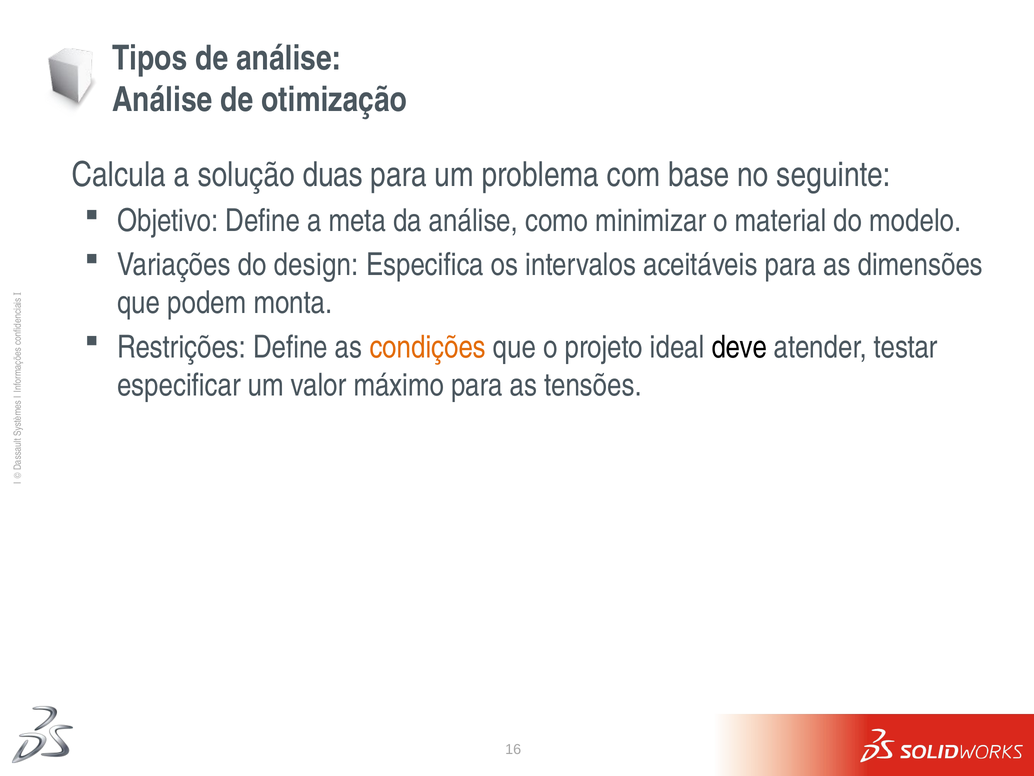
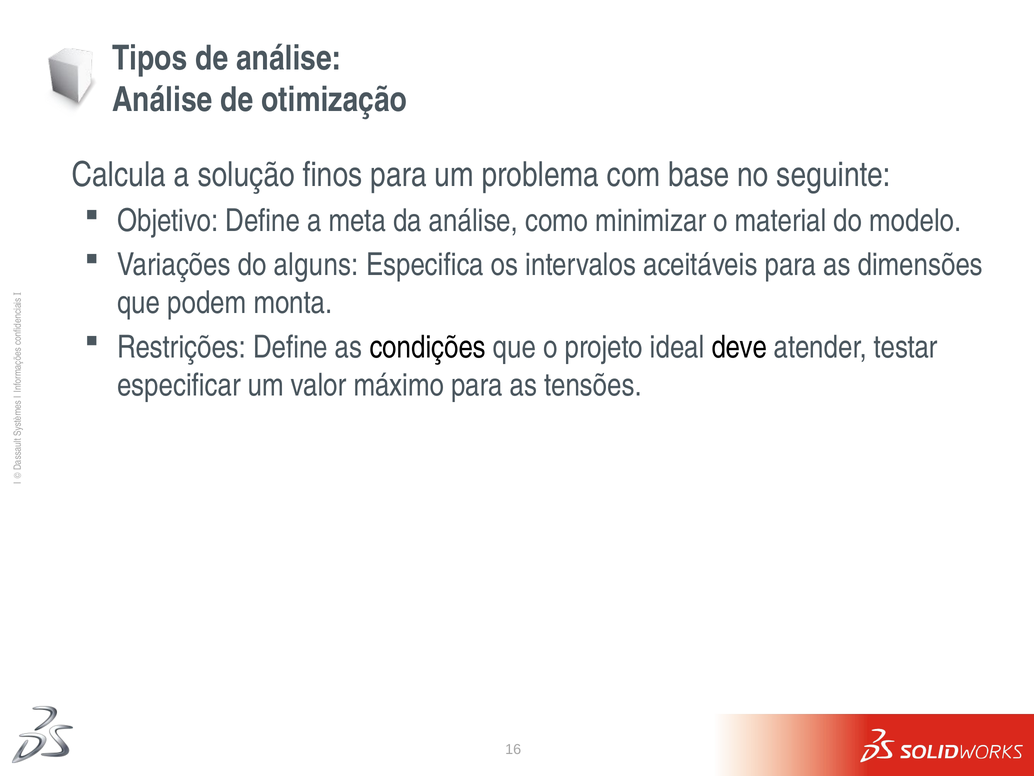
duas: duas -> finos (333, 175)
design: design -> alguns (316, 265)
condições colour: orange -> black (428, 347)
